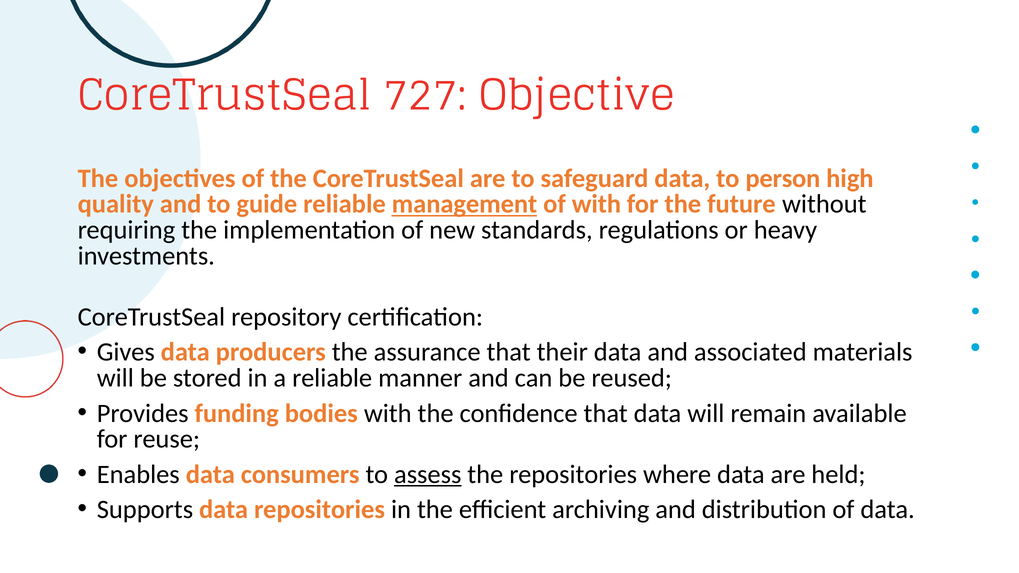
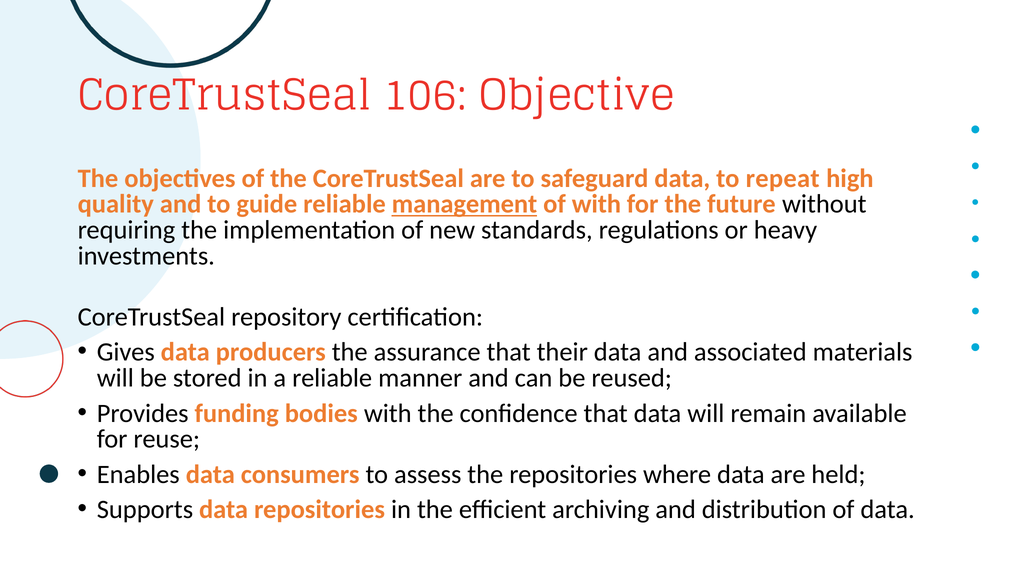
727: 727 -> 106 (425, 96)
person: person -> repeat (783, 178)
assess underline: present -> none (428, 474)
